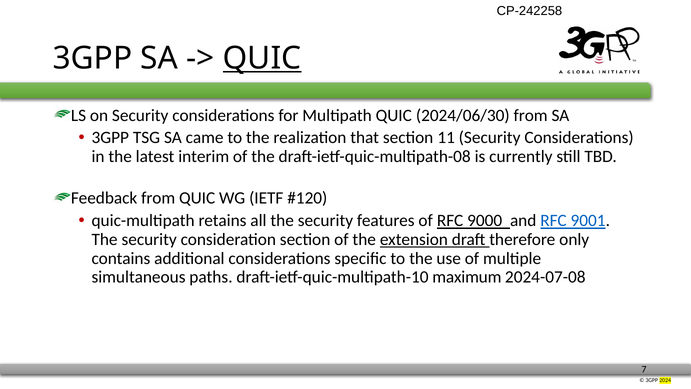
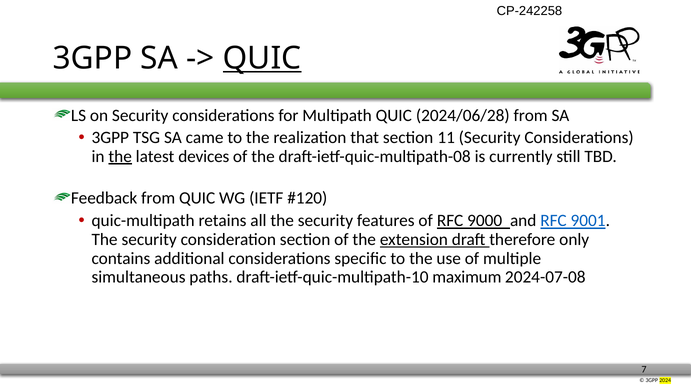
2024/06/30: 2024/06/30 -> 2024/06/28 (463, 115)
the underline: none -> present (120, 156)
interim: interim -> devices (204, 156)
